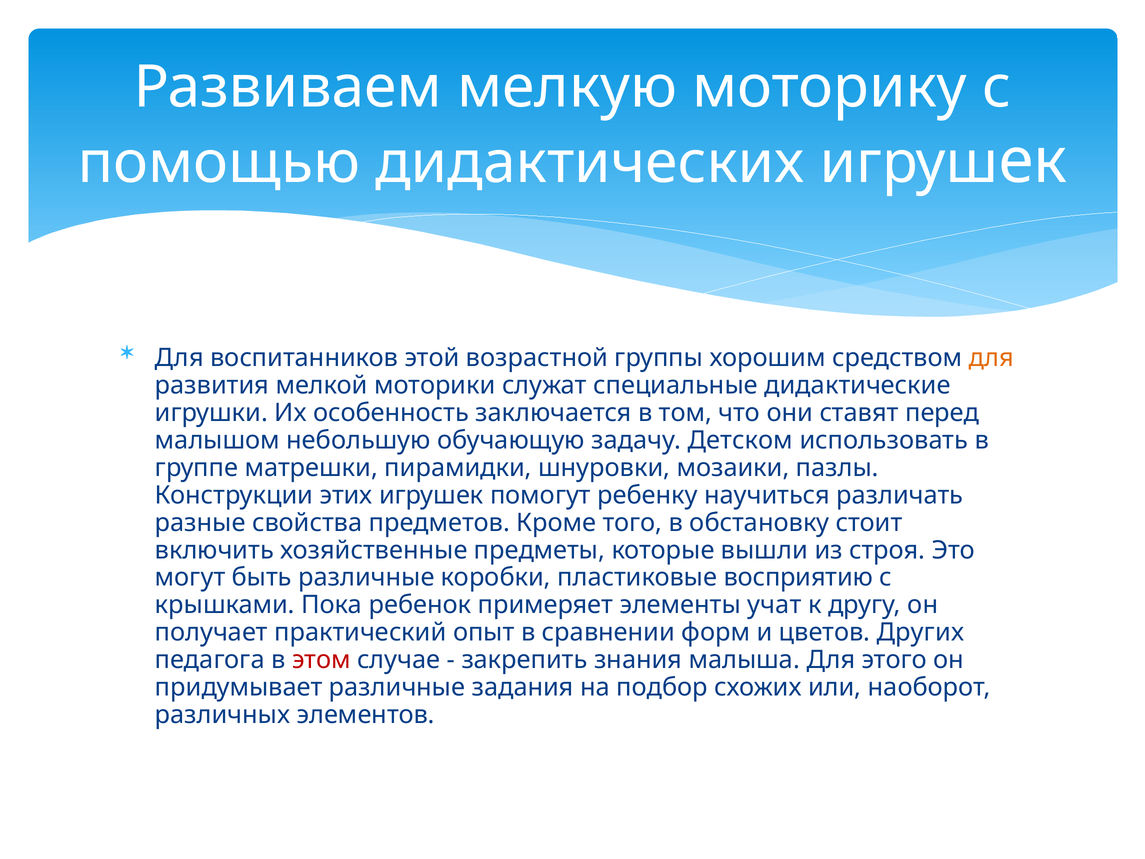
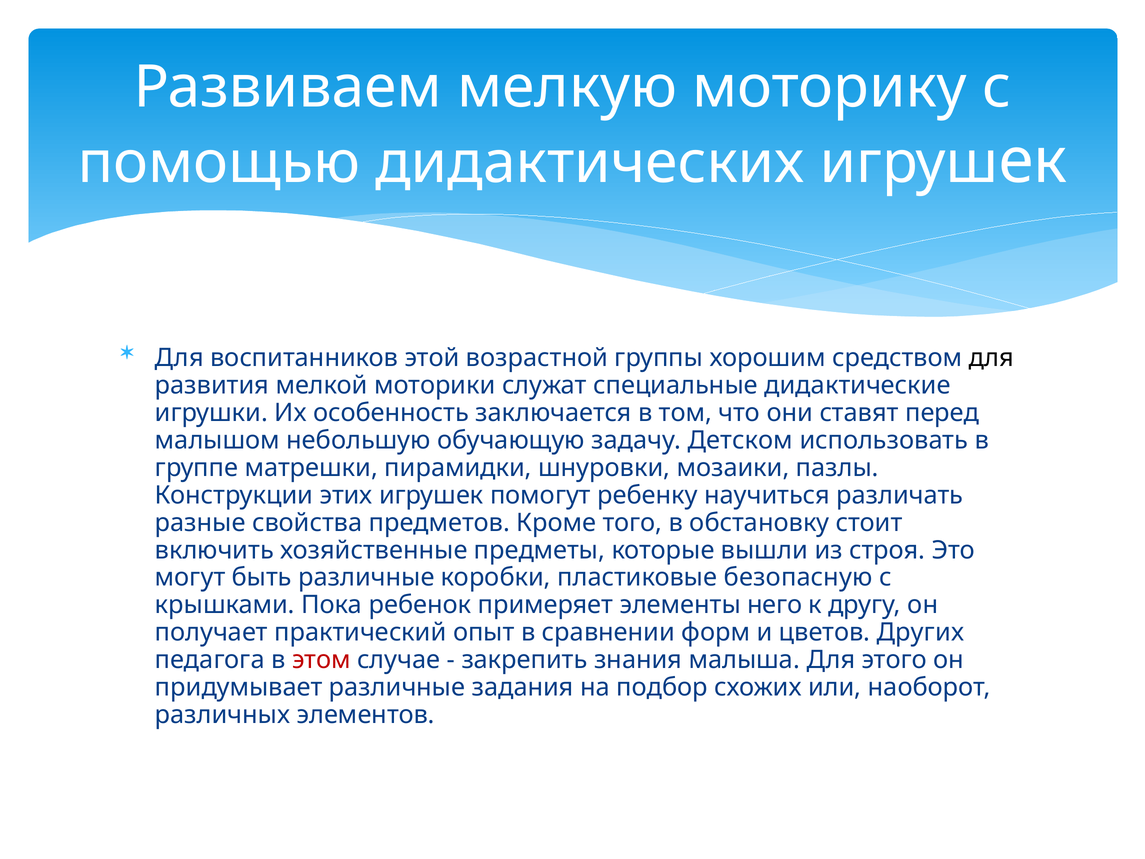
для colour: orange -> black (991, 358)
восприятию: восприятию -> безопасную (798, 577)
учат: учат -> него (775, 605)
